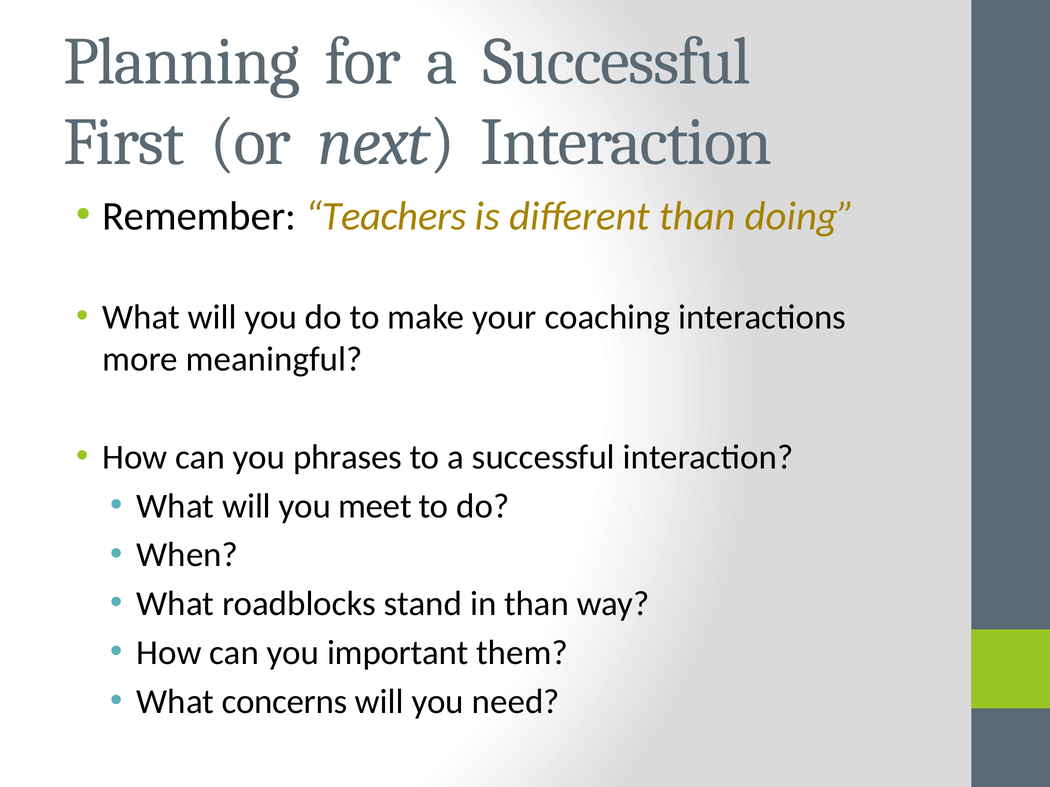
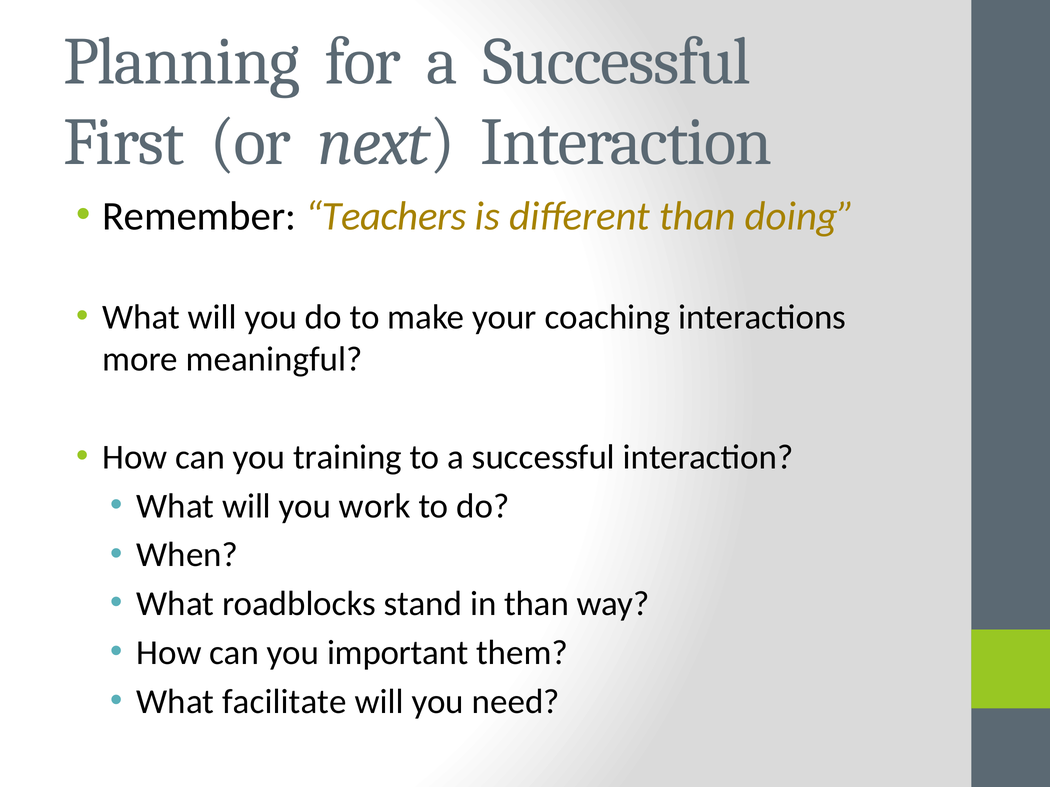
phrases: phrases -> training (347, 457)
meet: meet -> work (375, 506)
concerns: concerns -> facilitate (284, 702)
